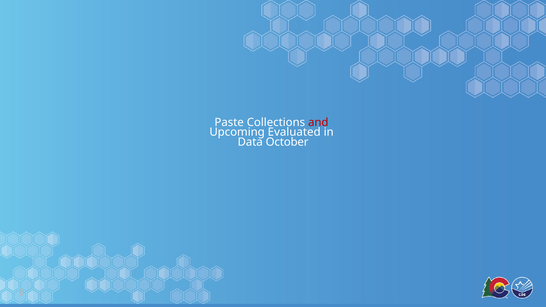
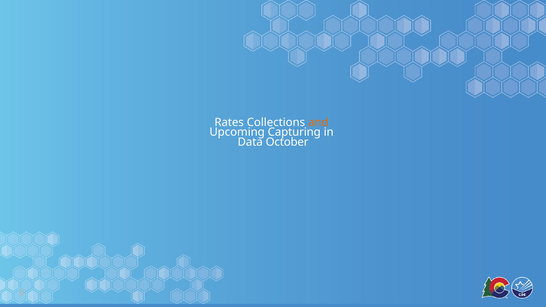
Paste: Paste -> Rates (229, 122)
and colour: red -> orange (318, 122)
Evaluated: Evaluated -> Capturing (294, 132)
